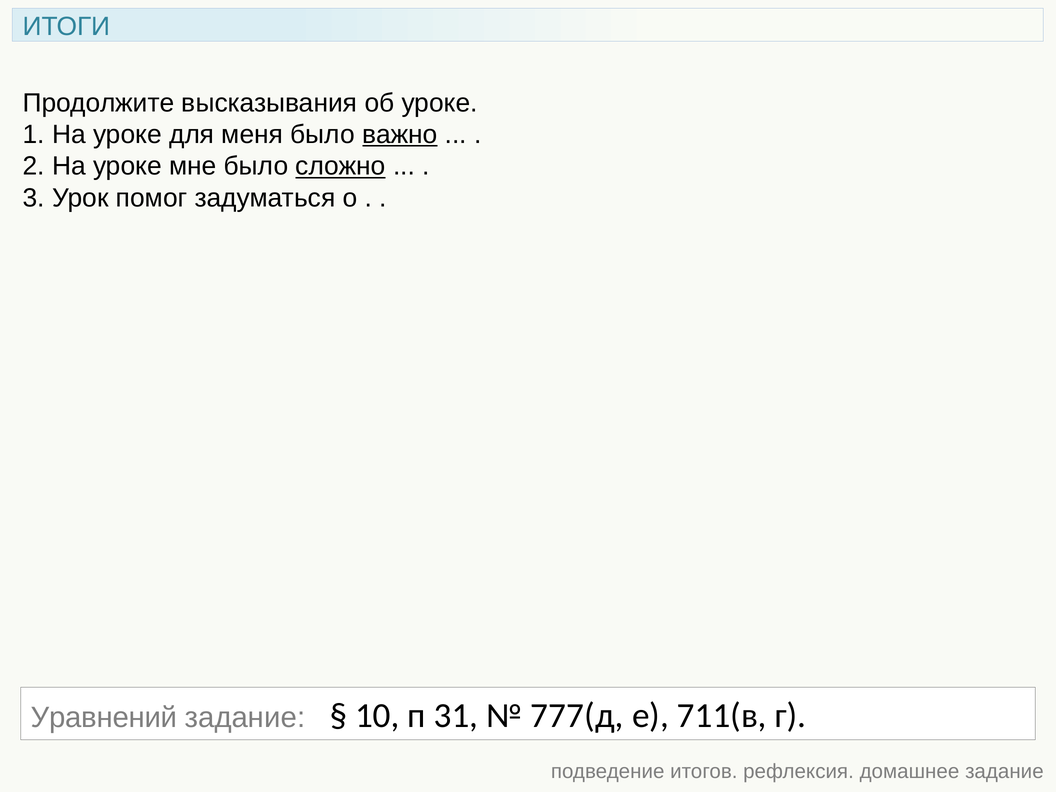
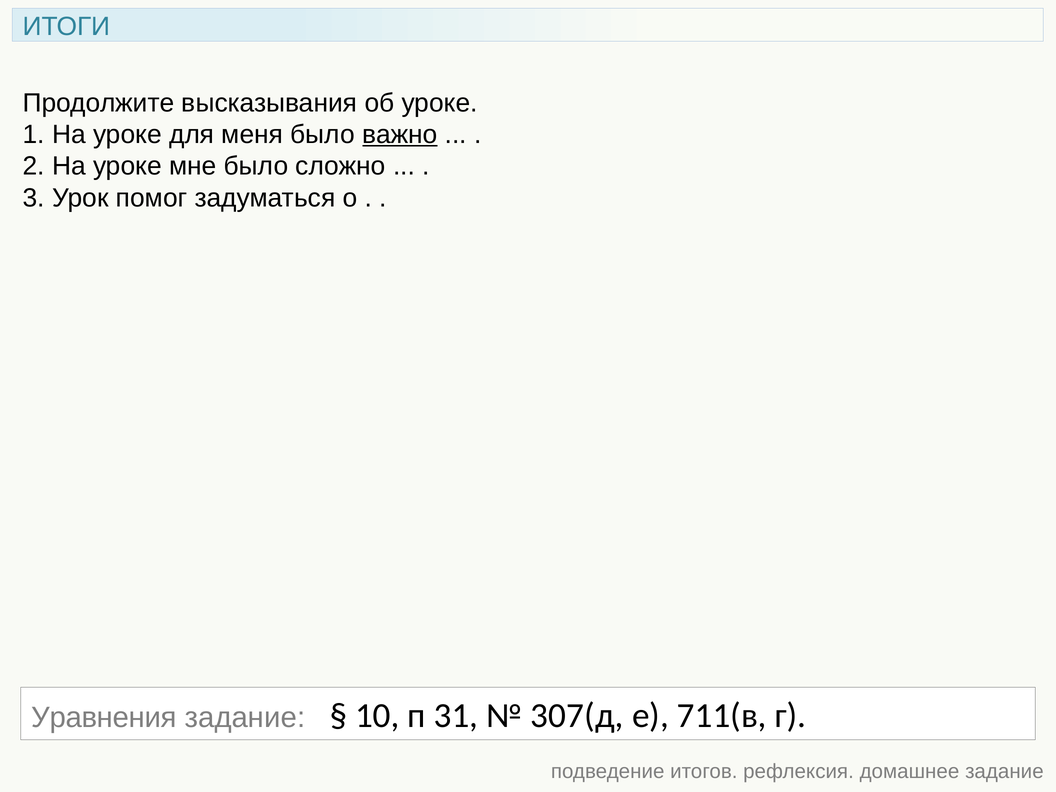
сложно underline: present -> none (341, 166)
Уравнений: Уравнений -> Уравнения (104, 718)
777(д: 777(д -> 307(д (577, 716)
